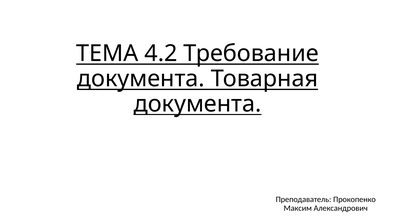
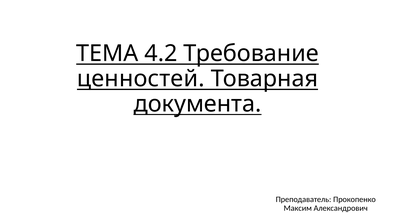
документа: документа -> ценностей (141, 79)
